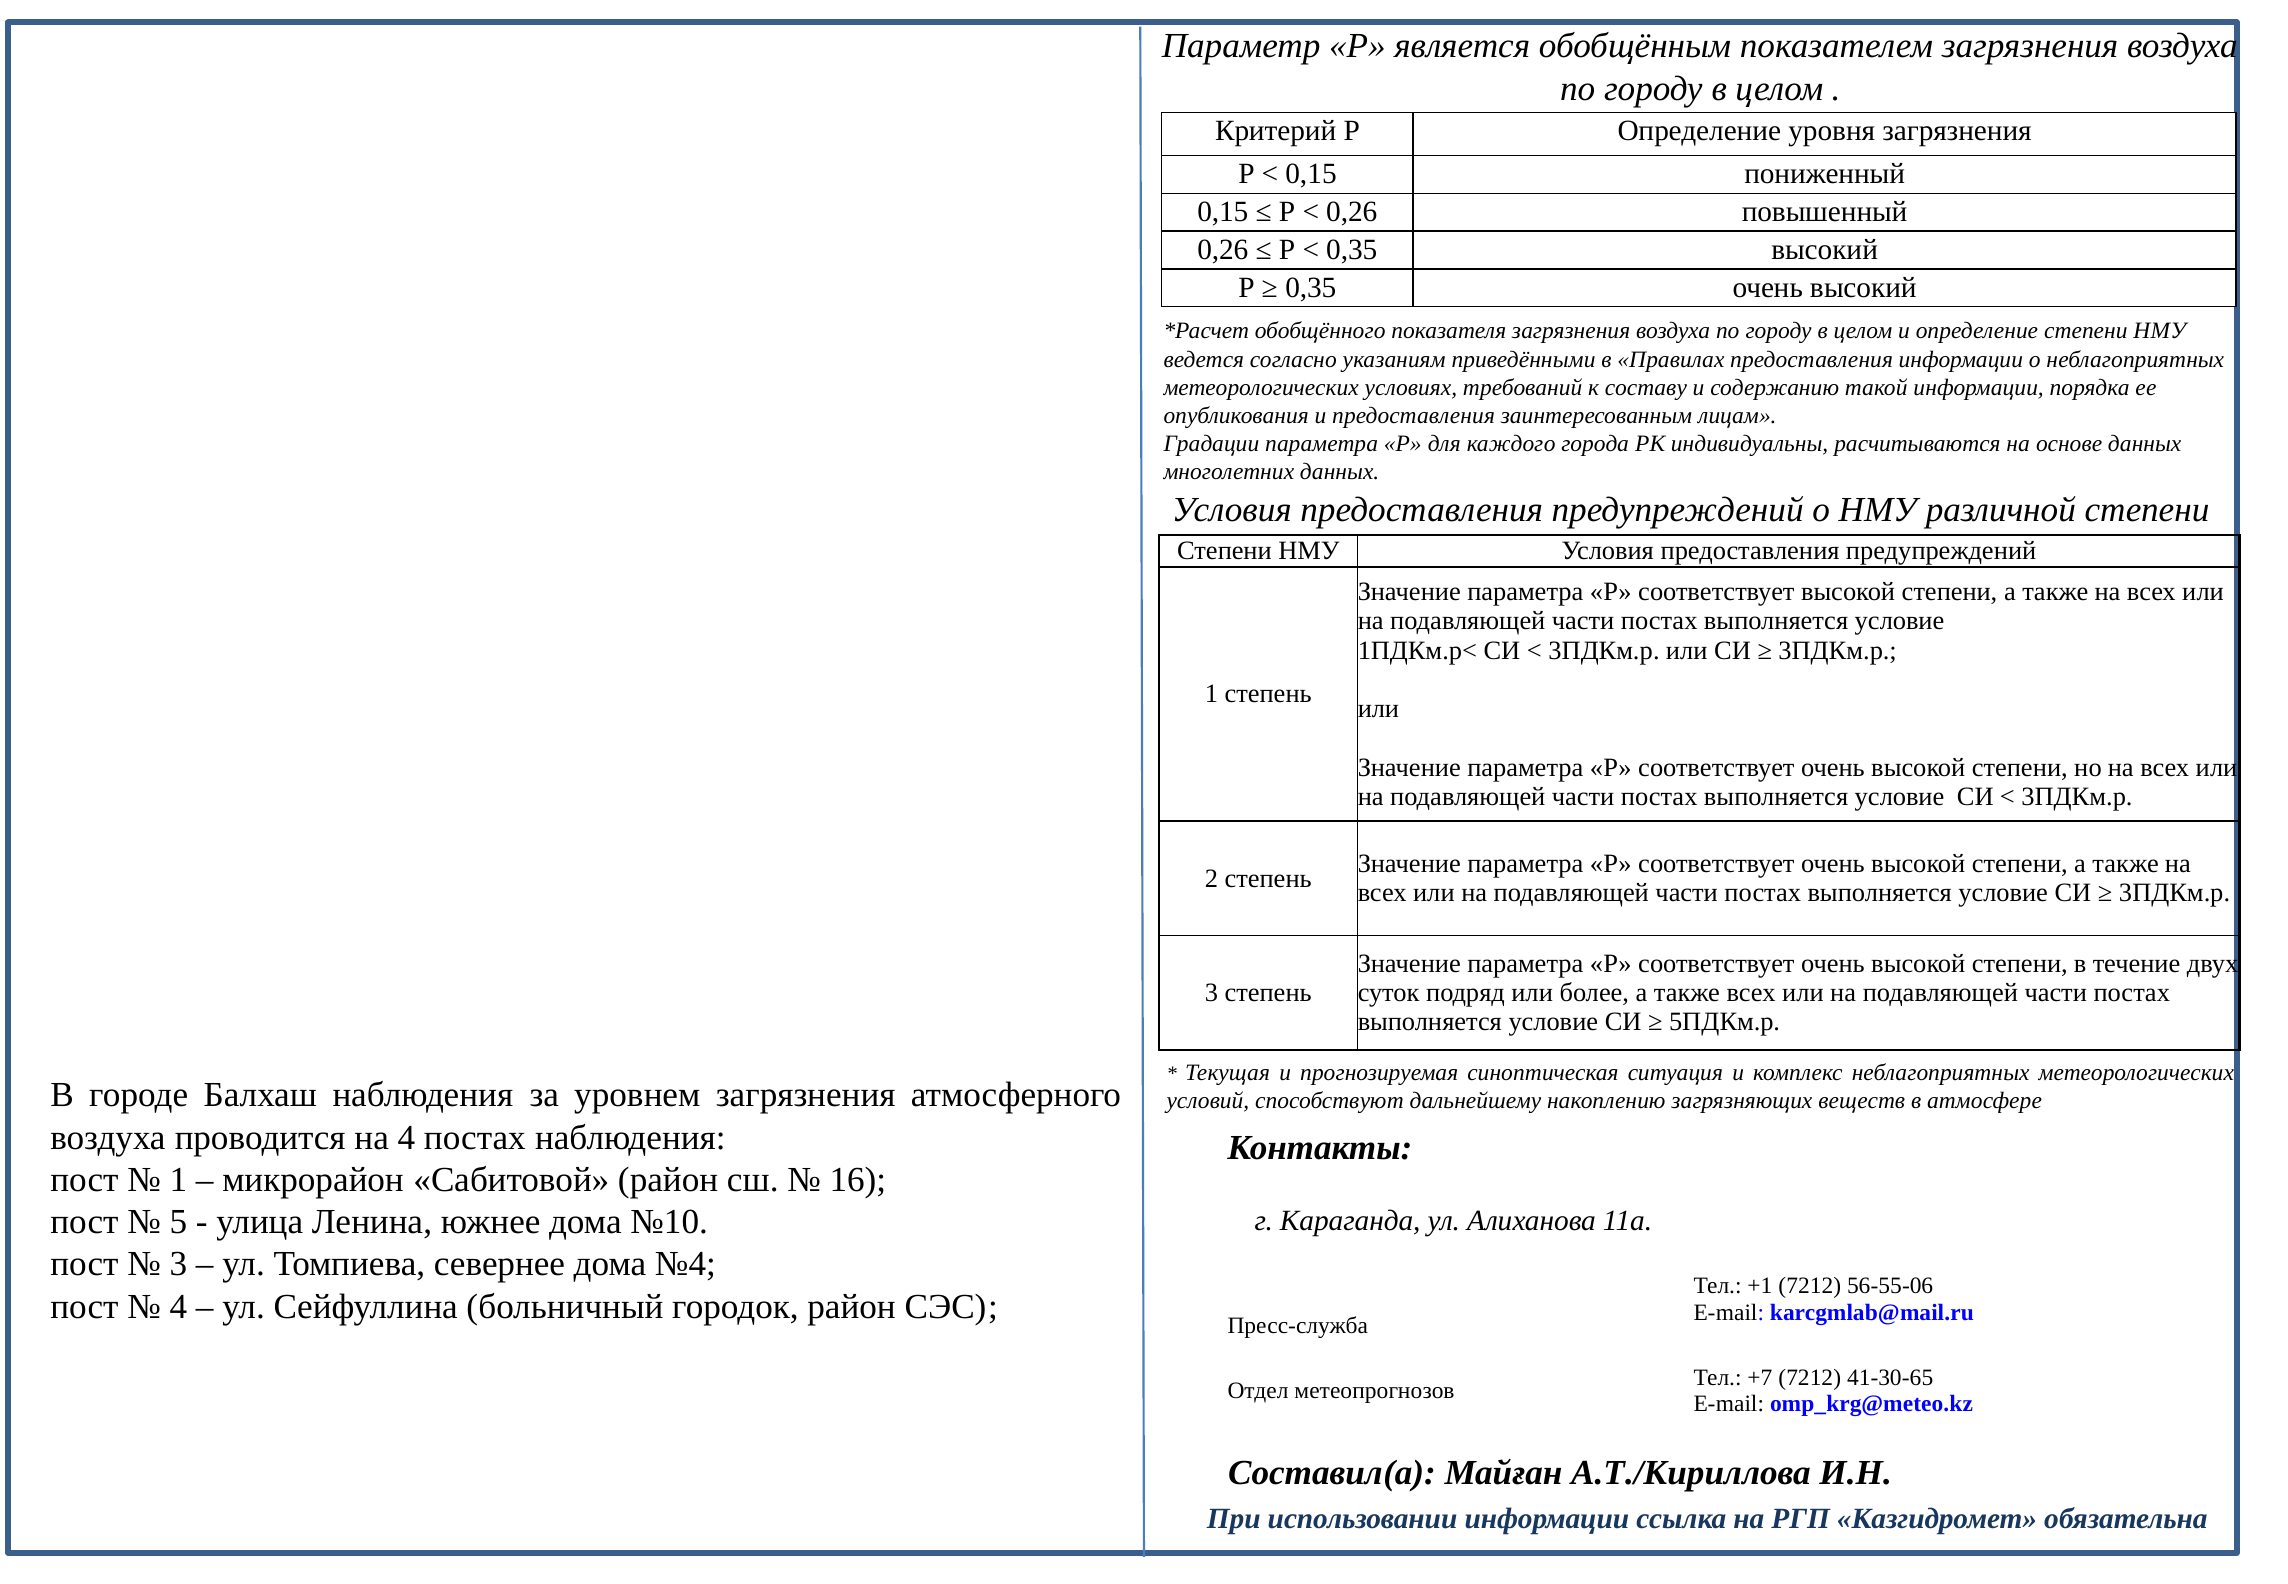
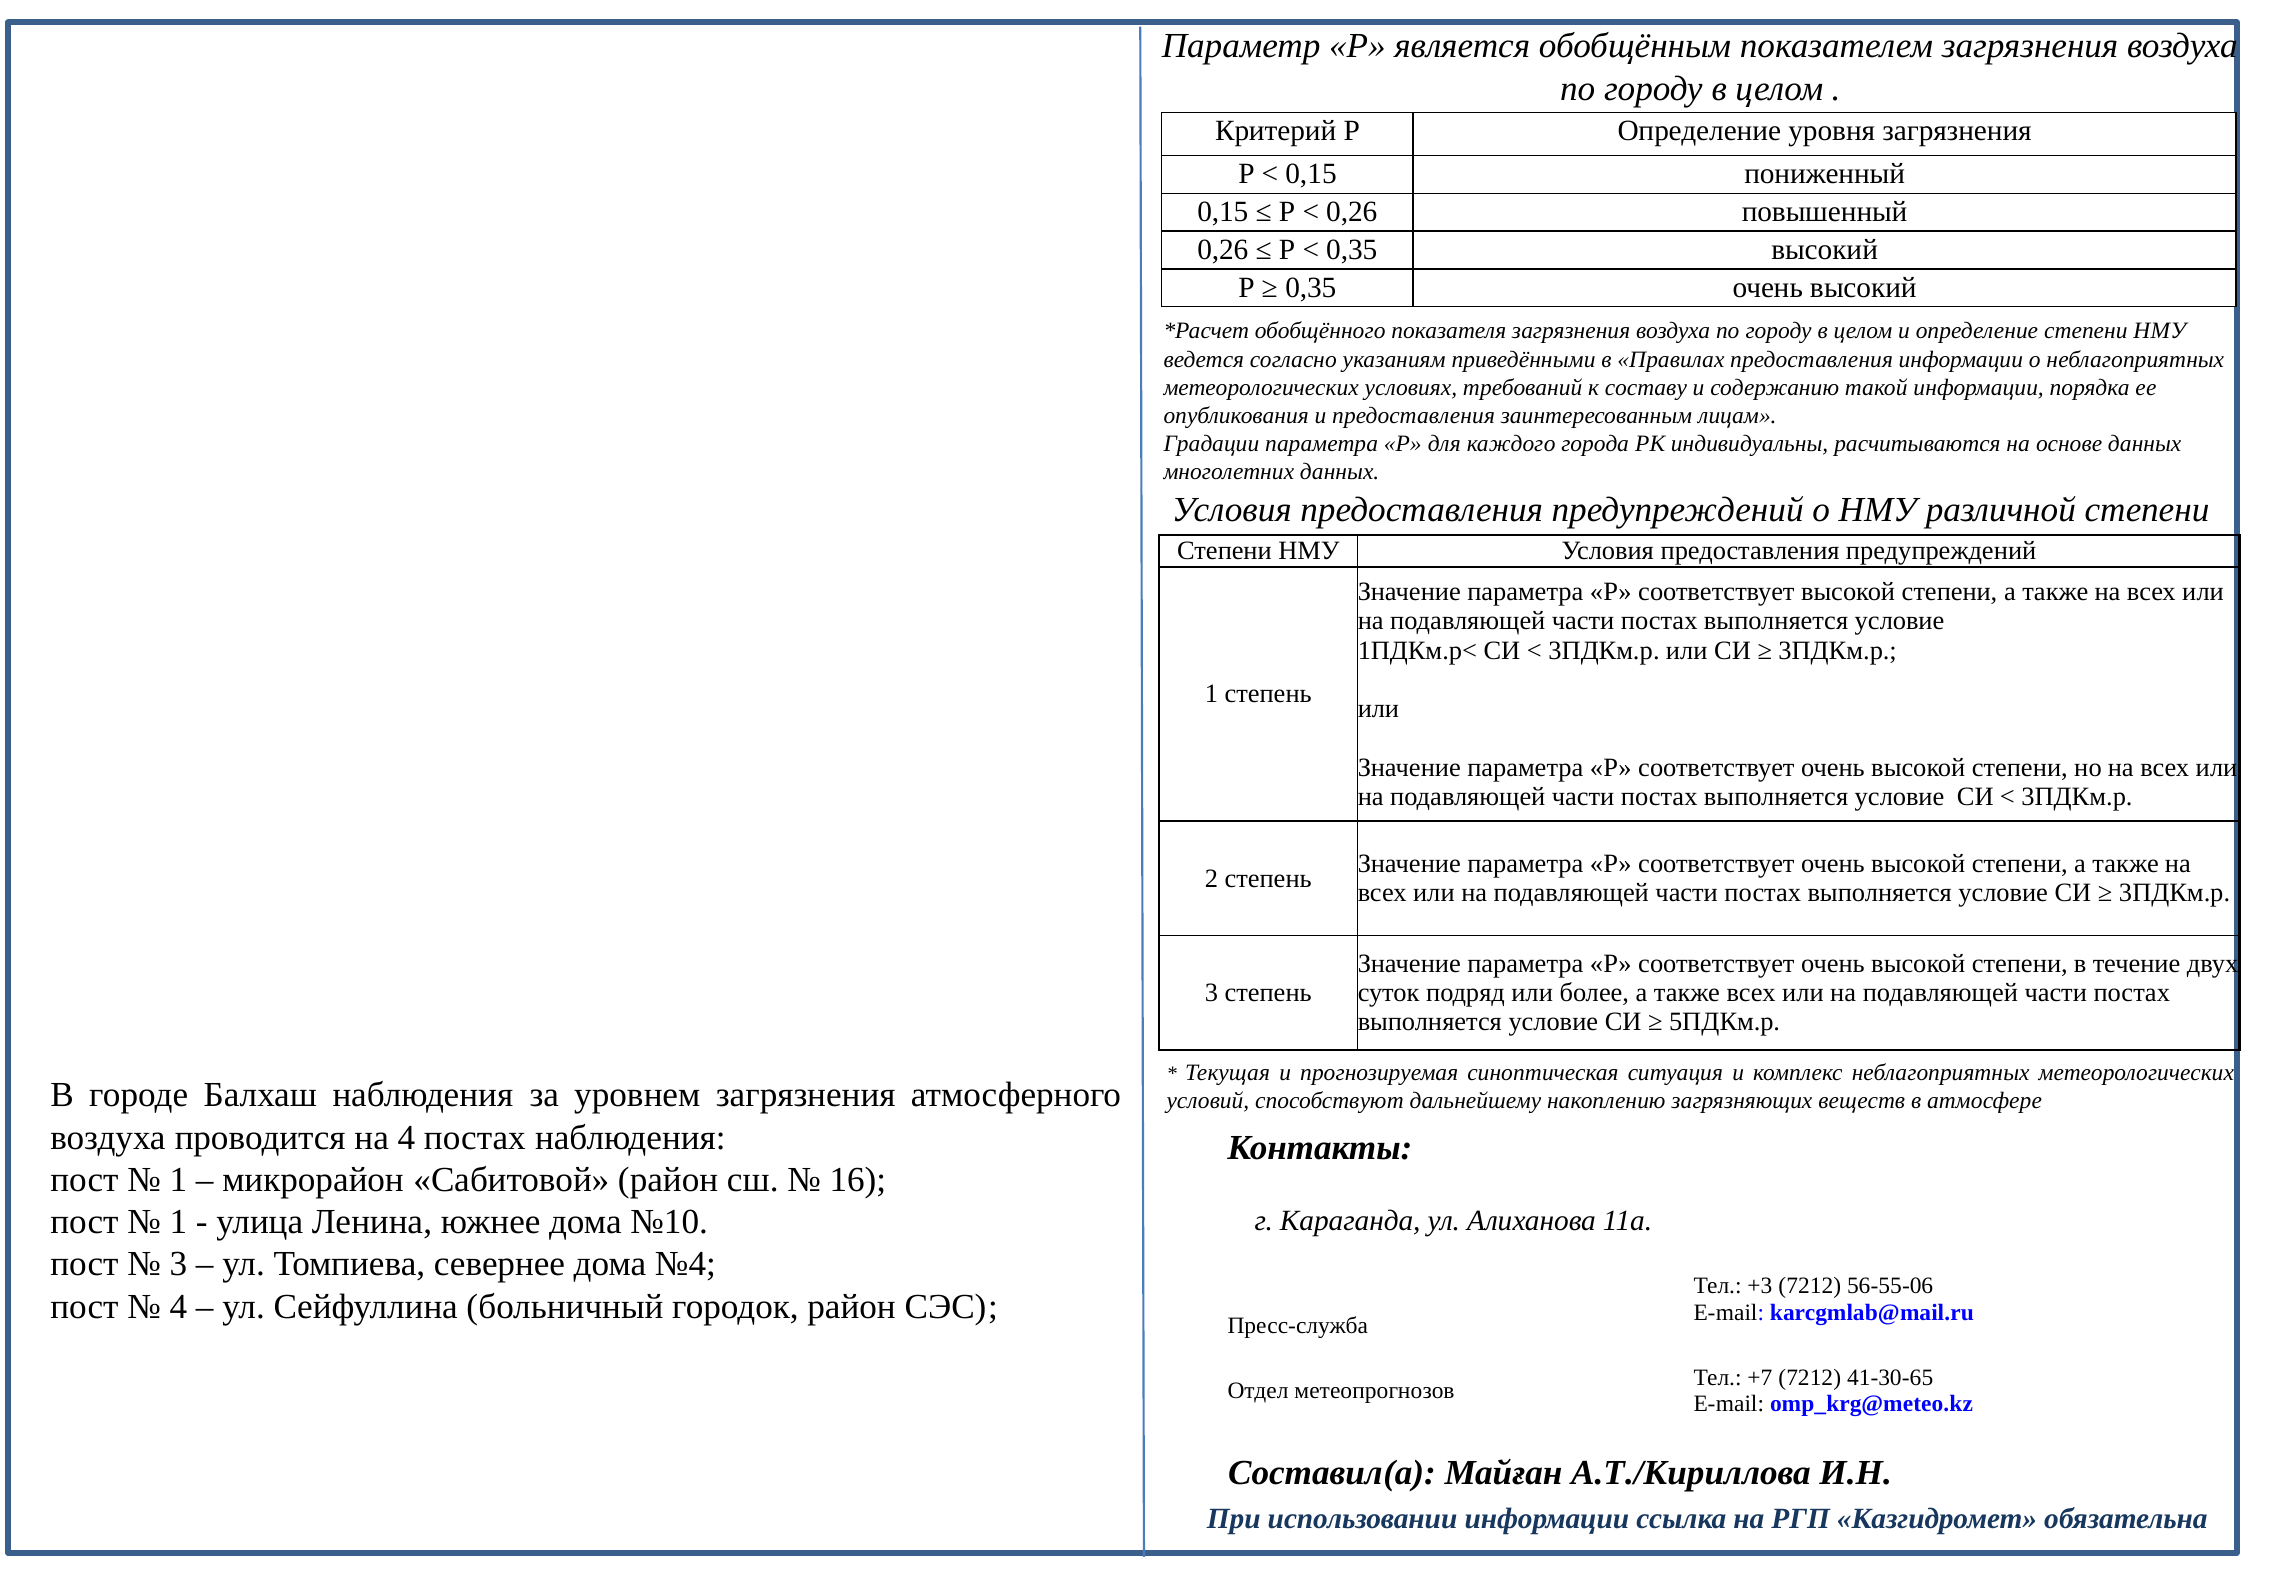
5: 5 -> 1 (178, 1222)
+1: +1 -> +3 (1760, 1286)
